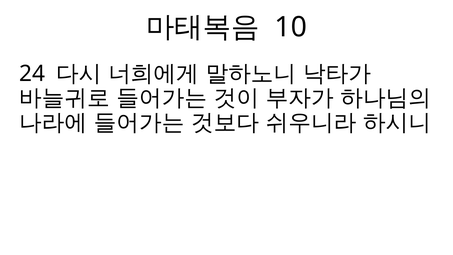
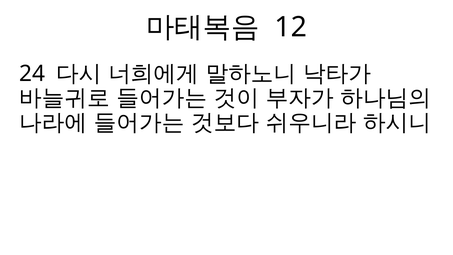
10: 10 -> 12 (291, 27)
